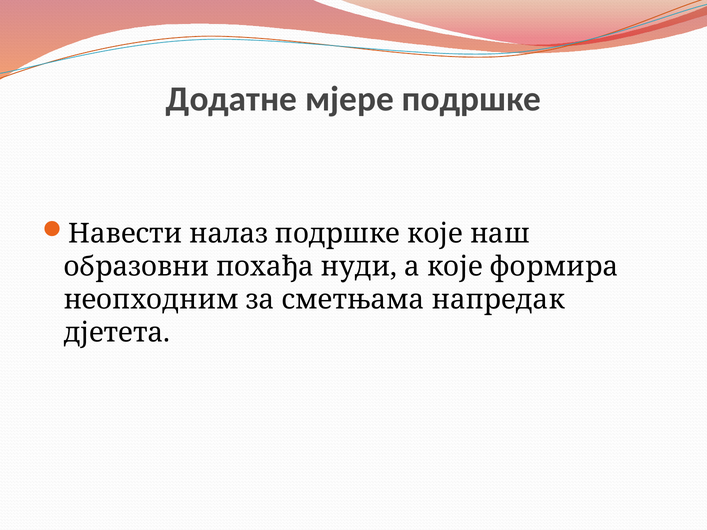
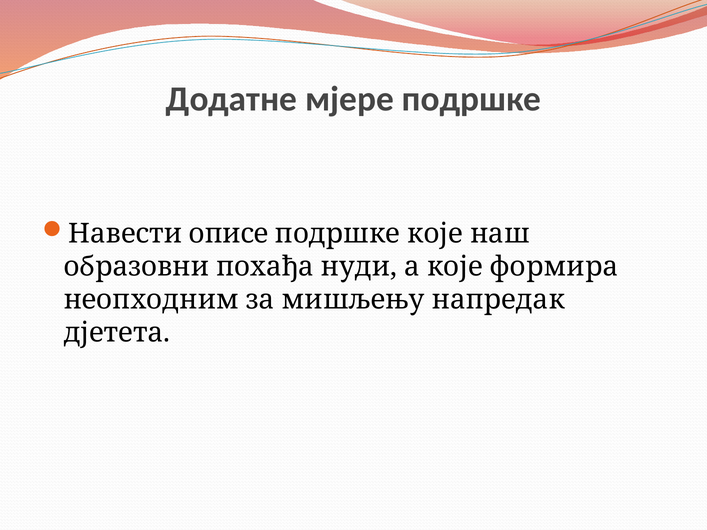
налаз: налаз -> описе (229, 234)
сметњама: сметњама -> мишљењу (353, 300)
